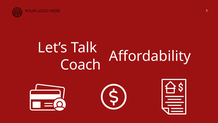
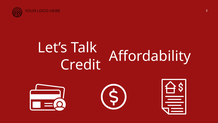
Coach: Coach -> Credit (81, 65)
